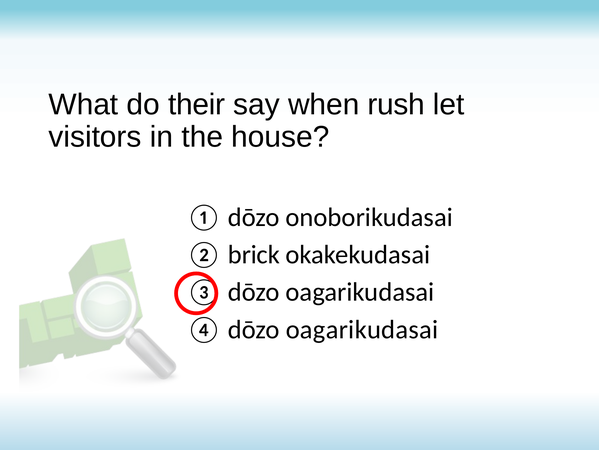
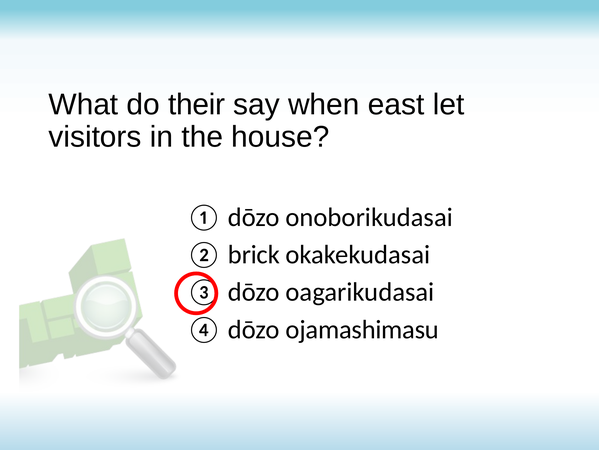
rush: rush -> east (396, 104)
④ dōzo oagarikudasai: oagarikudasai -> ojamashimasu (362, 329)
